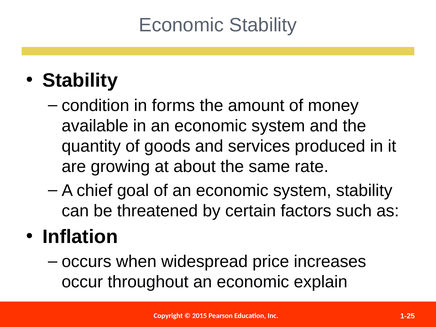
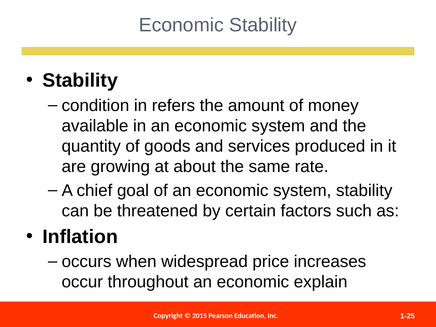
forms: forms -> refers (173, 106)
